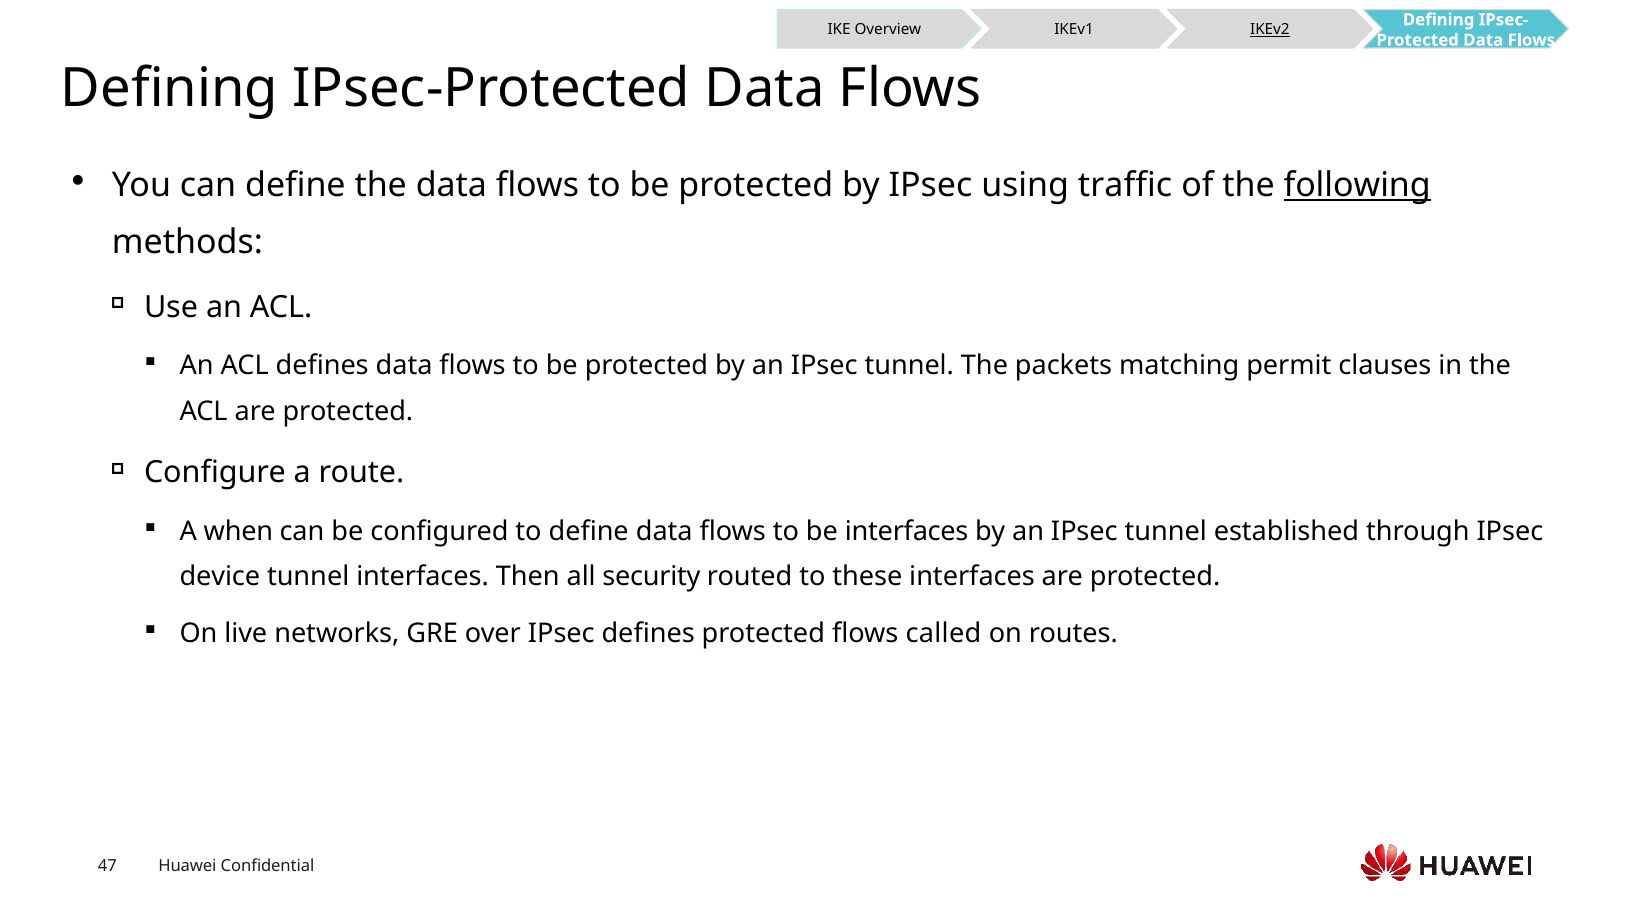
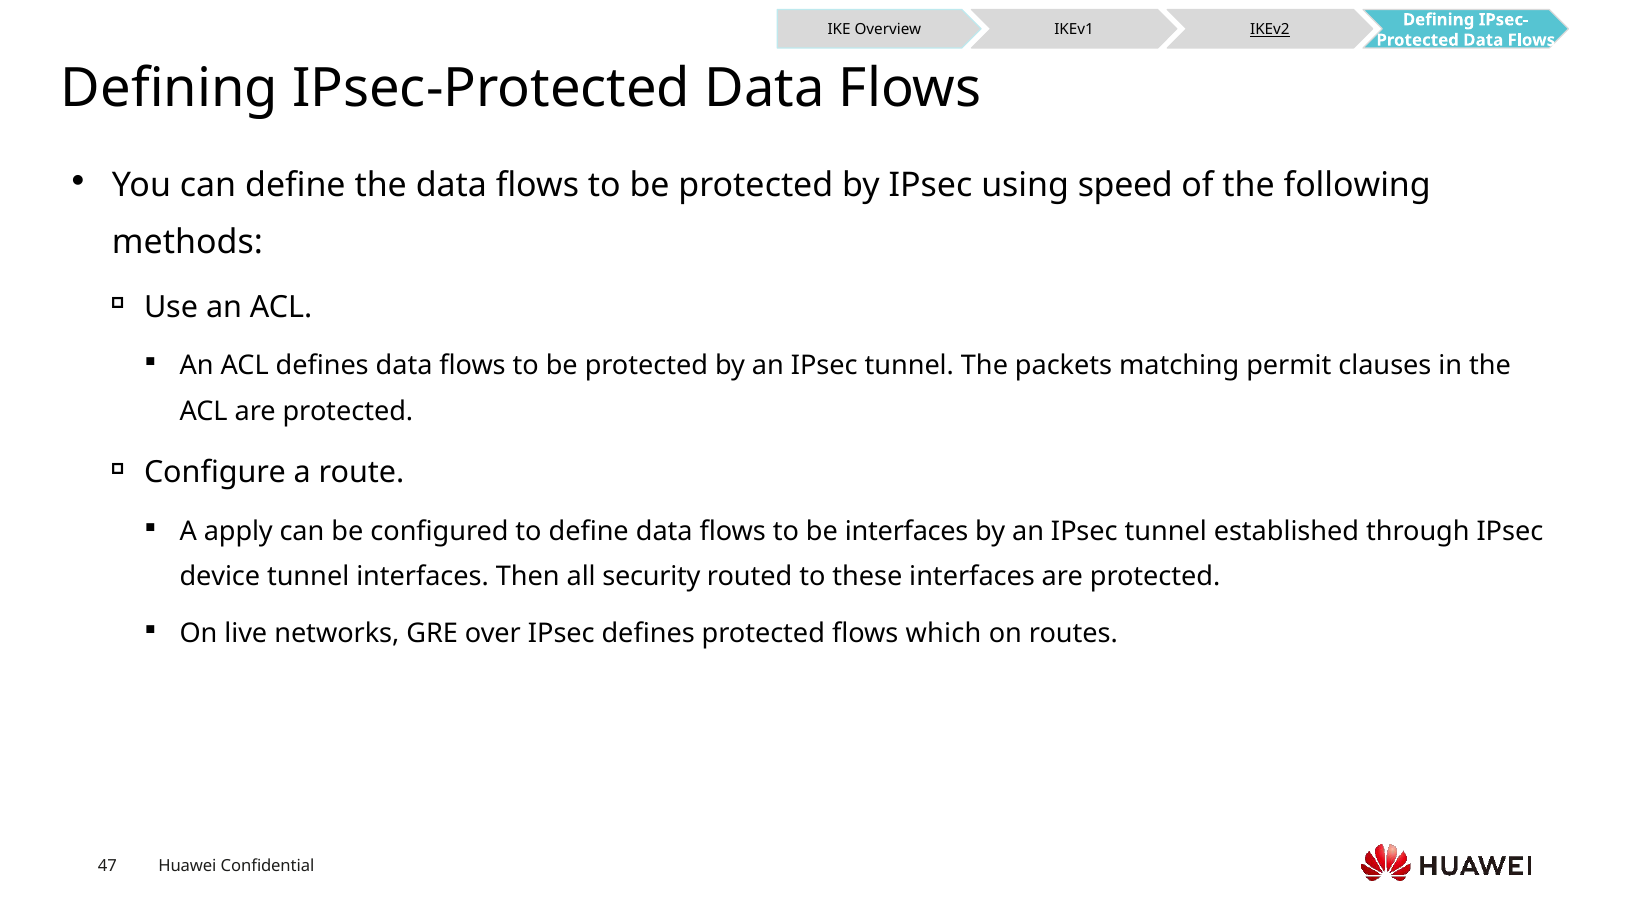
traffic: traffic -> speed (1125, 185)
following underline: present -> none (1357, 185)
when: when -> apply (238, 531)
called: called -> which (943, 633)
